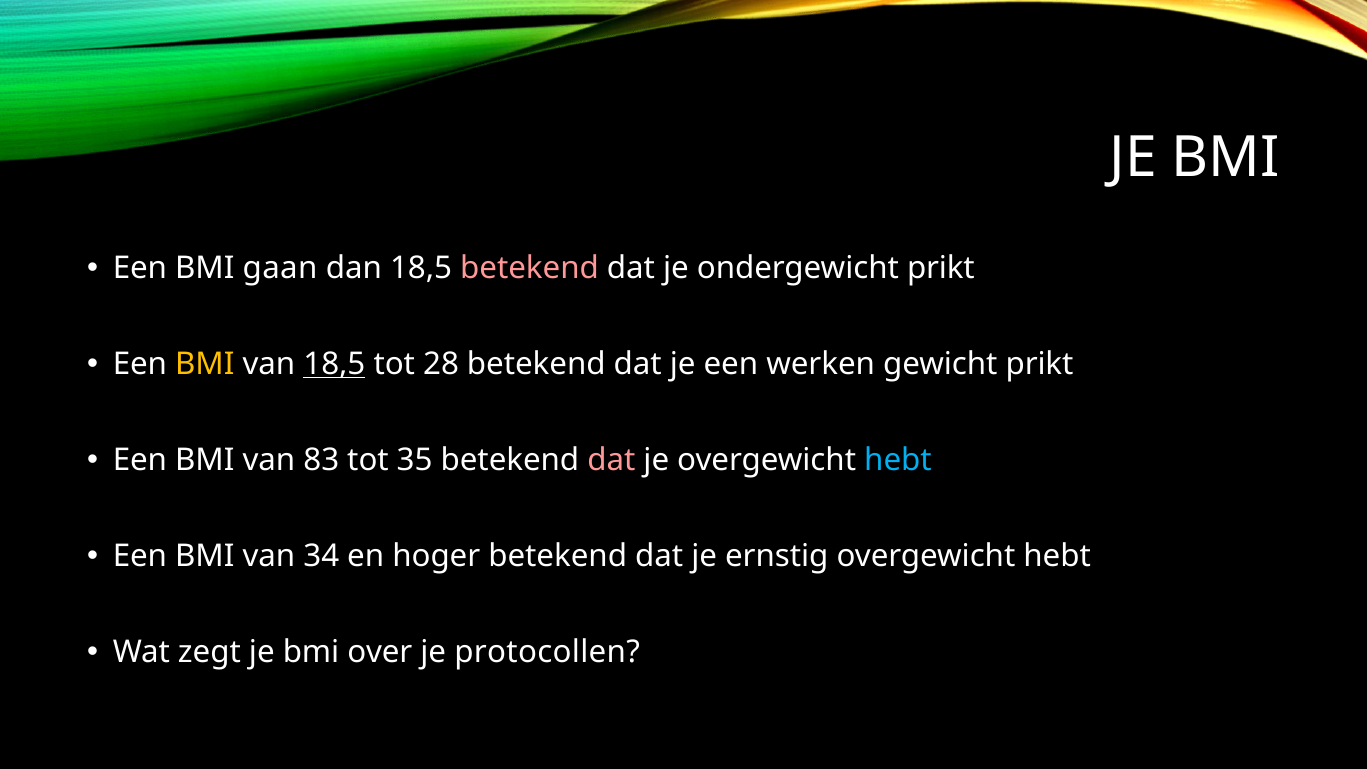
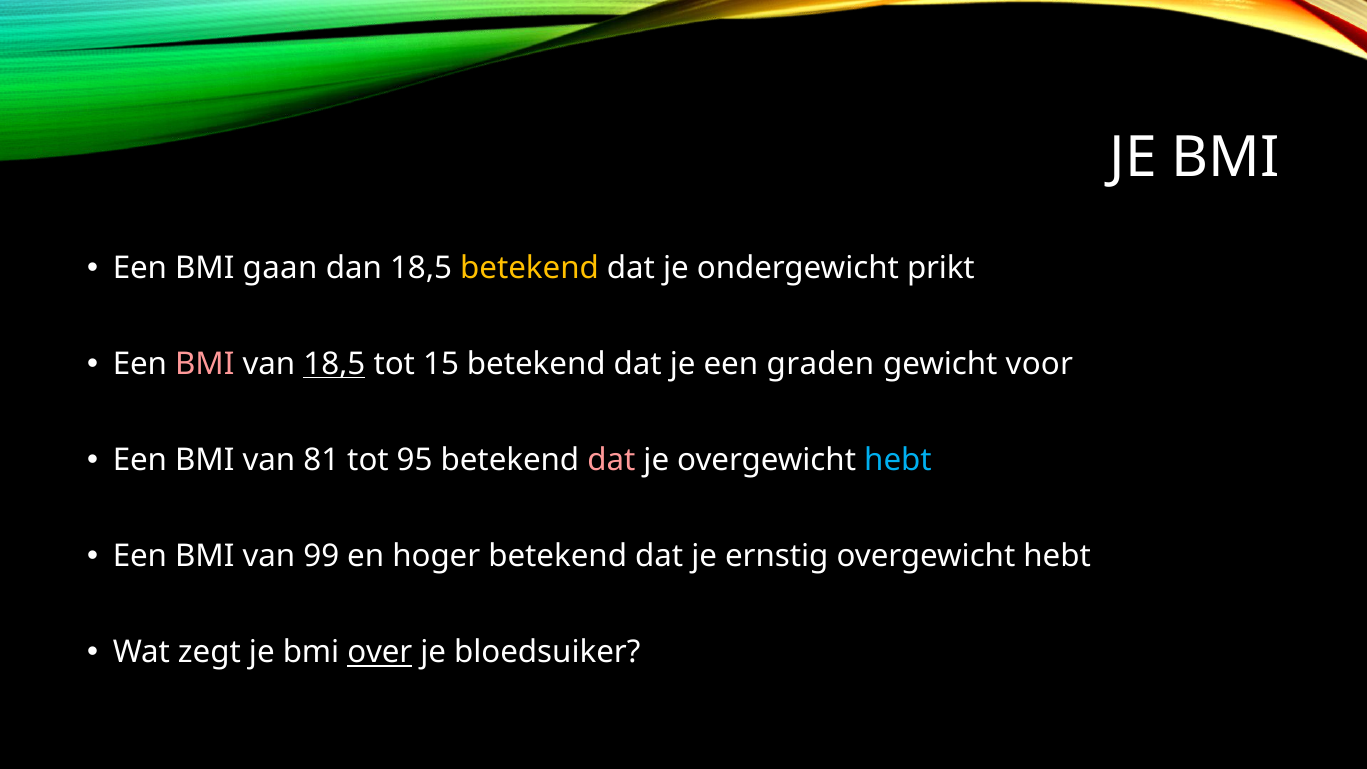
betekend colour: pink -> yellow (530, 268)
BMI colour: yellow -> pink (205, 364)
28: 28 -> 15 (441, 364)
werken: werken -> graden (820, 364)
gewicht prikt: prikt -> voor (1039, 364)
83: 83 -> 81 (321, 460)
35: 35 -> 95 (415, 460)
34: 34 -> 99 (321, 556)
over underline: none -> present (380, 652)
protocollen: protocollen -> bloedsuiker (547, 652)
